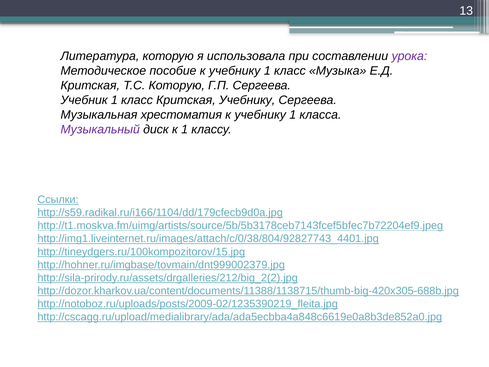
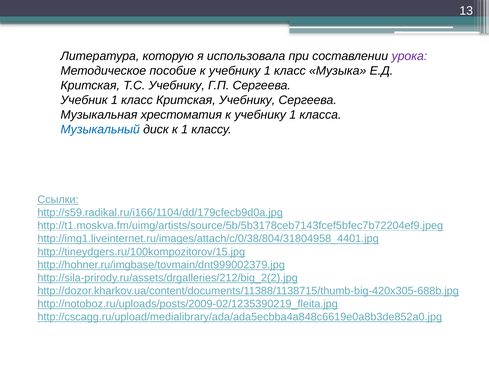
Т.С Которую: Которую -> Учебнику (177, 85)
Музыкальный colour: purple -> blue (100, 129)
http://img1.liveinternet.ru/images/attach/c/0/38/804/92827743_4401.jpg: http://img1.liveinternet.ru/images/attach/c/0/38/804/92827743_4401.jpg -> http://img1.liveinternet.ru/images/attach/c/0/38/804/31804958_4401.jpg (208, 239)
